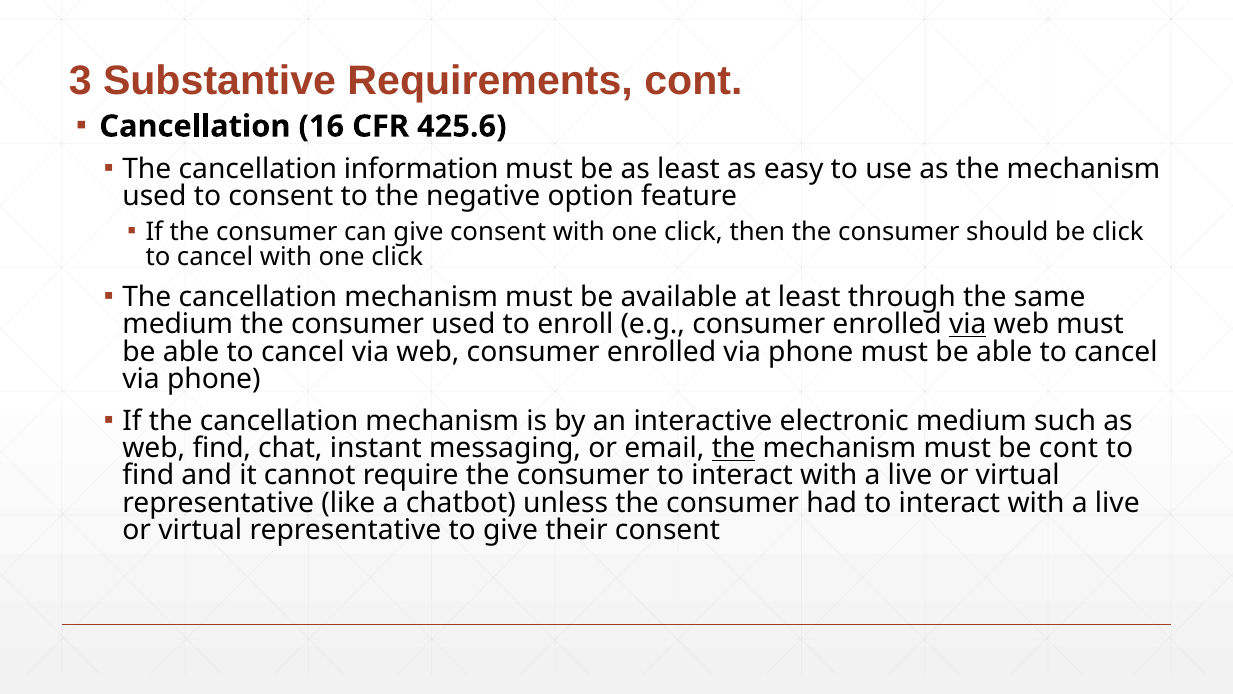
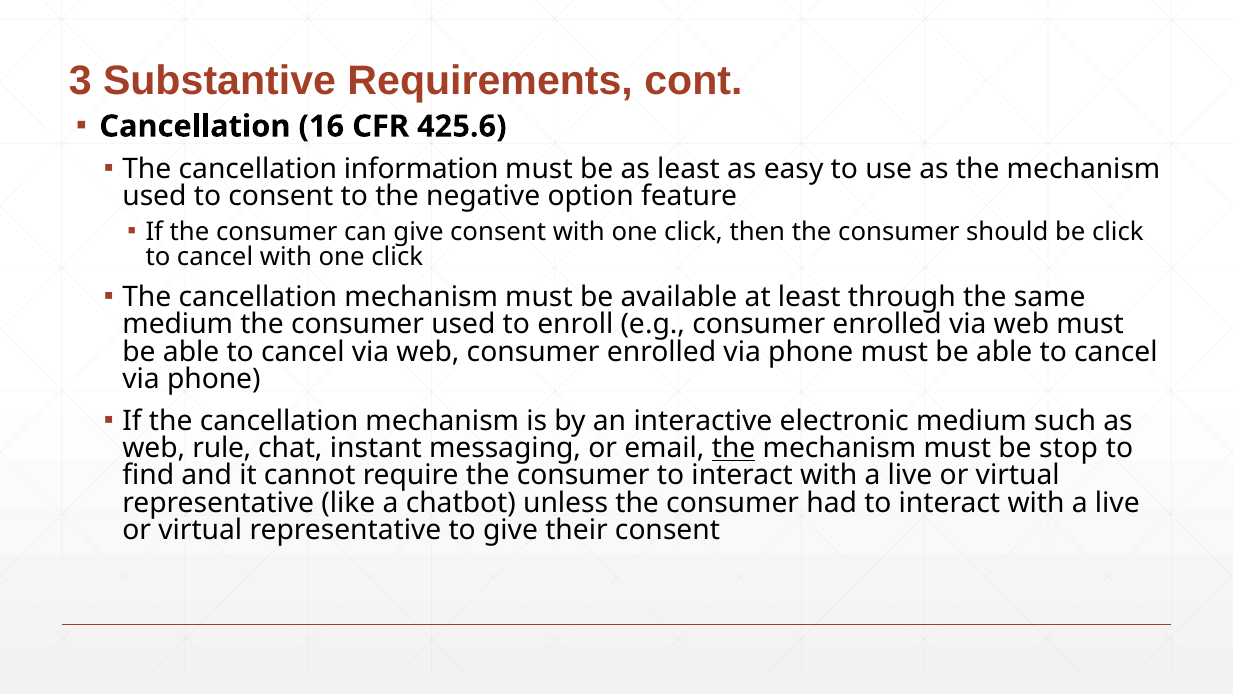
via underline: present -> none (968, 324)
web find: find -> rule (222, 448)
be cont: cont -> stop (1069, 448)
